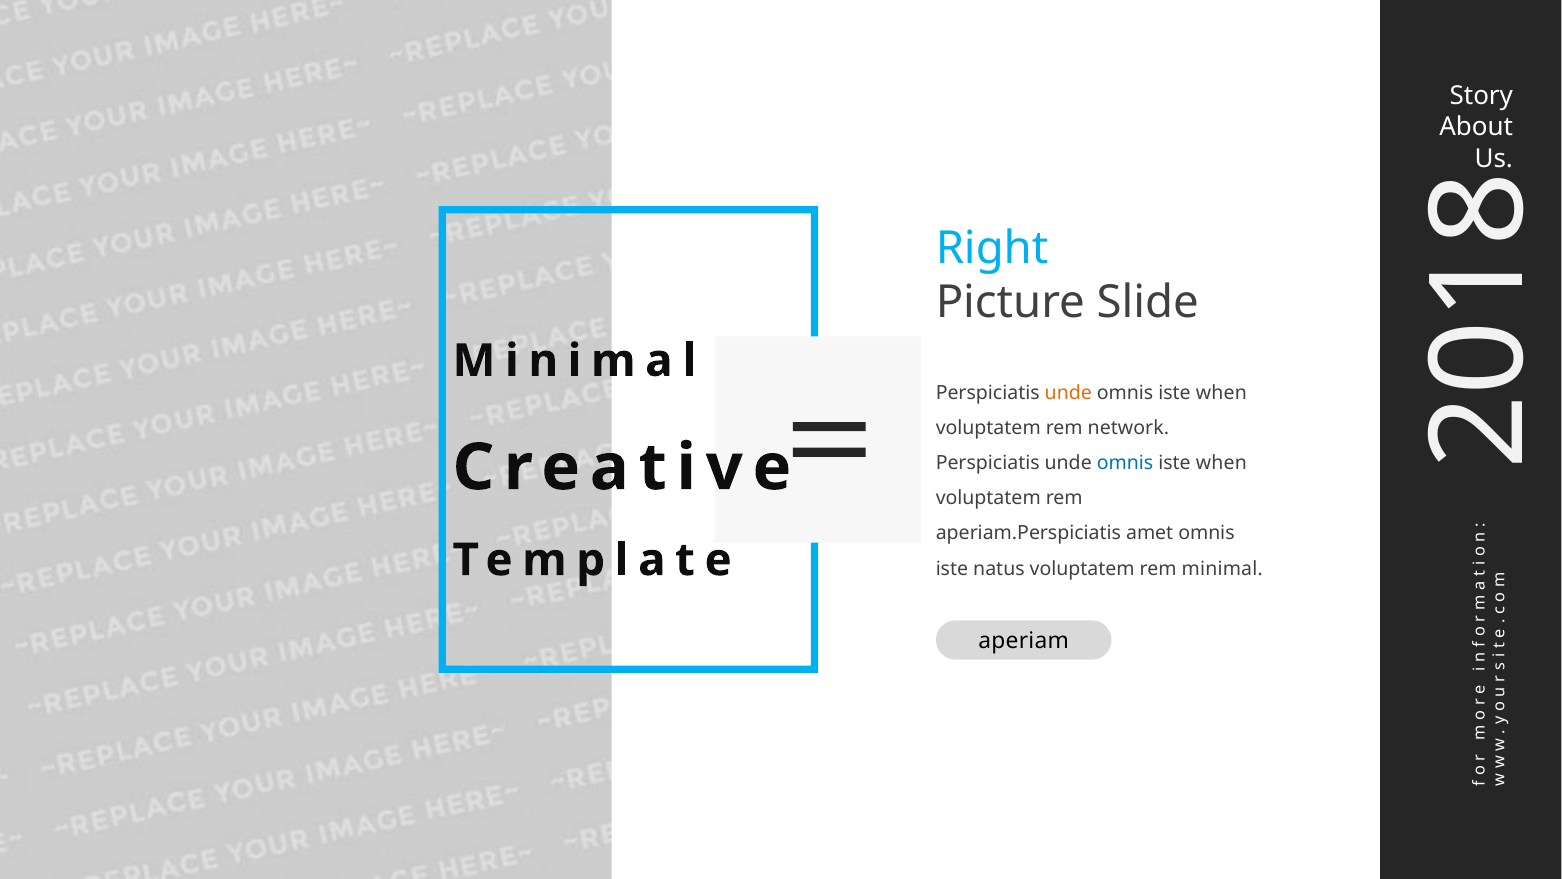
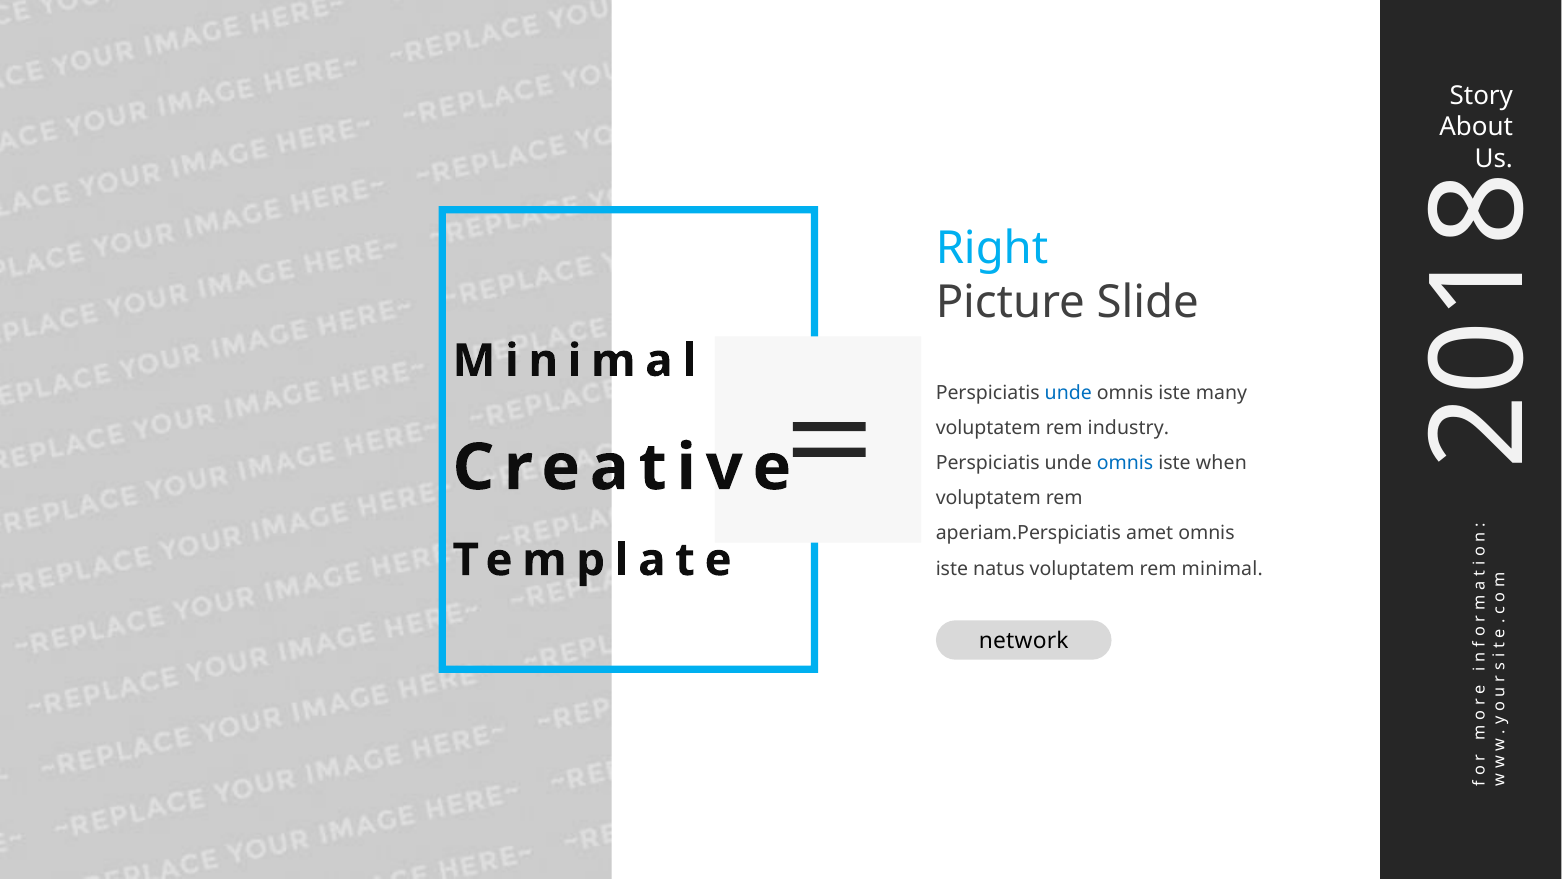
unde colour: orange -> blue (1068, 393)
when: when -> many (1221, 393)
network: network -> industry (1128, 428)
aperiam: aperiam -> network (1024, 641)
